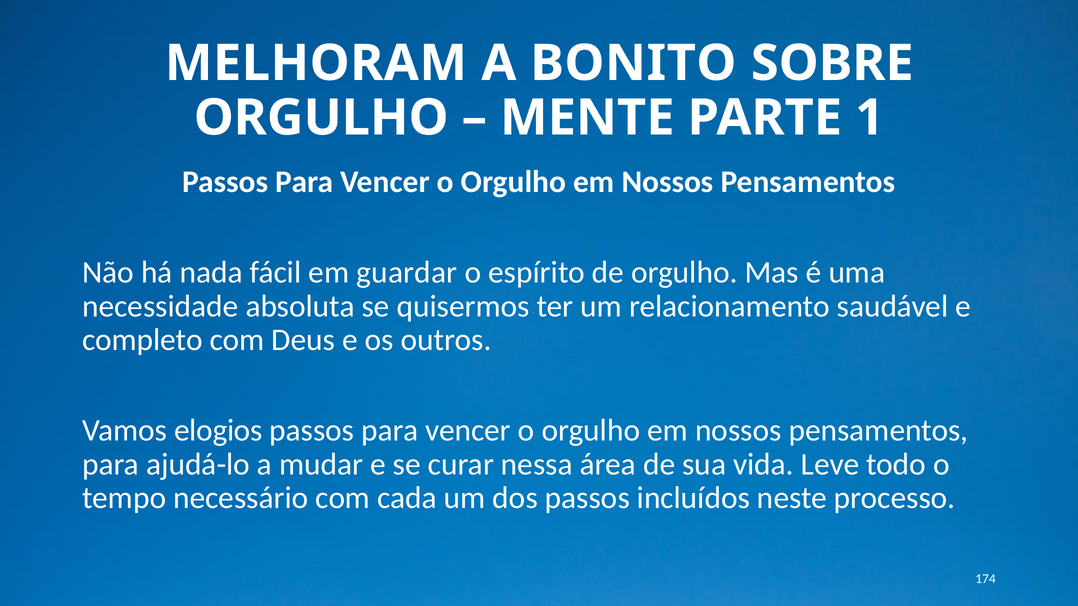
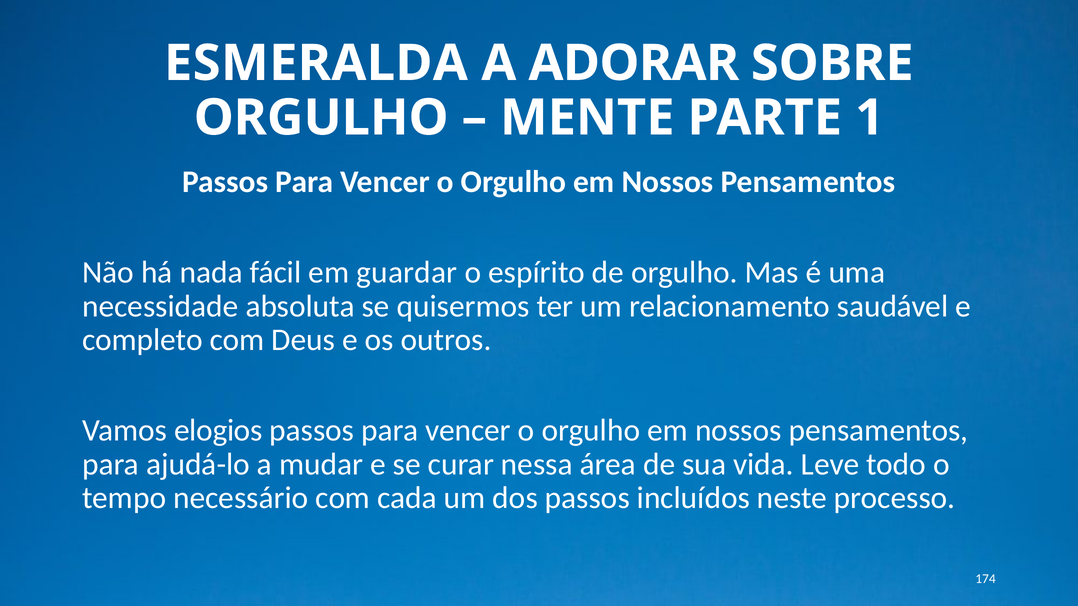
MELHORAM: MELHORAM -> ESMERALDA (316, 63)
BONITO: BONITO -> ADORAR (634, 63)
